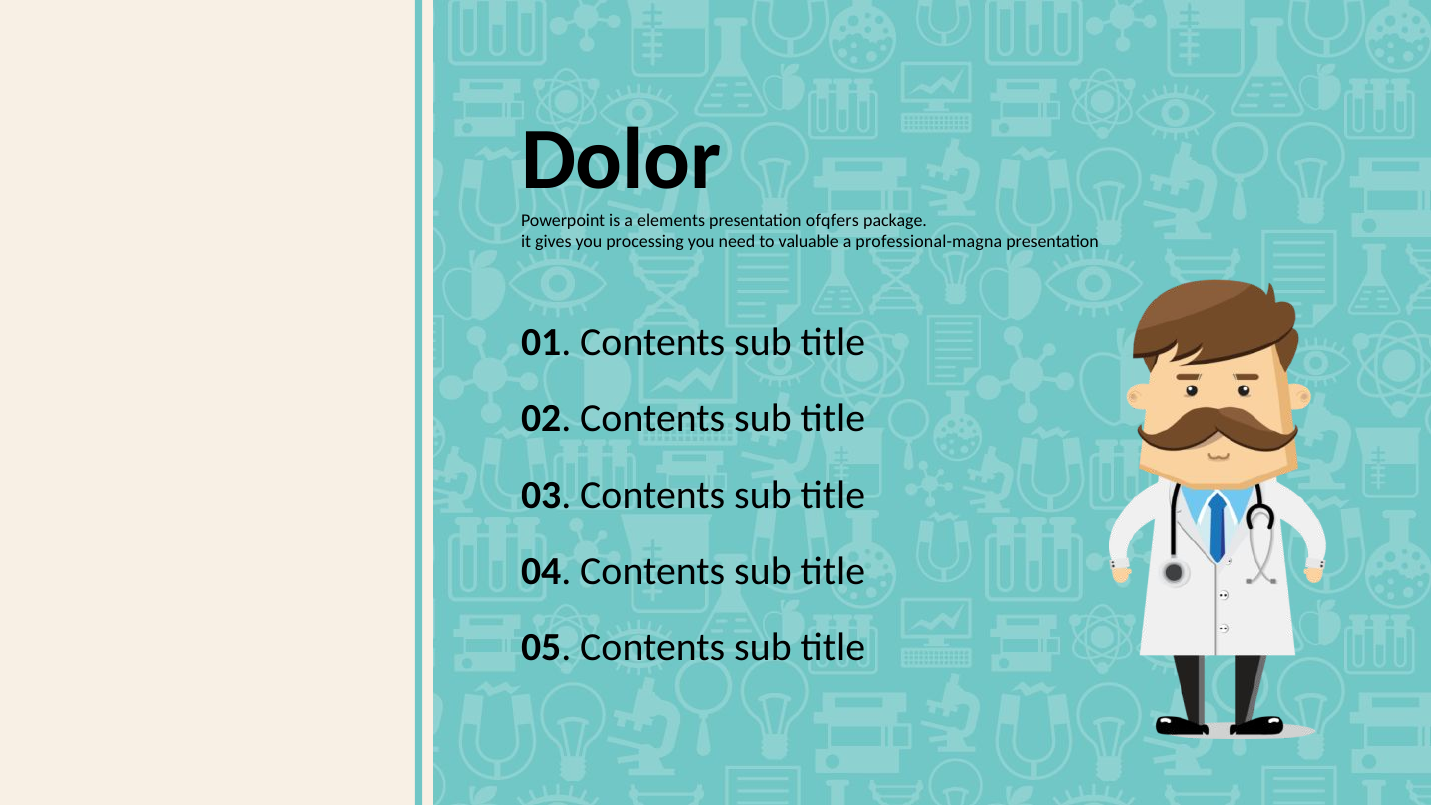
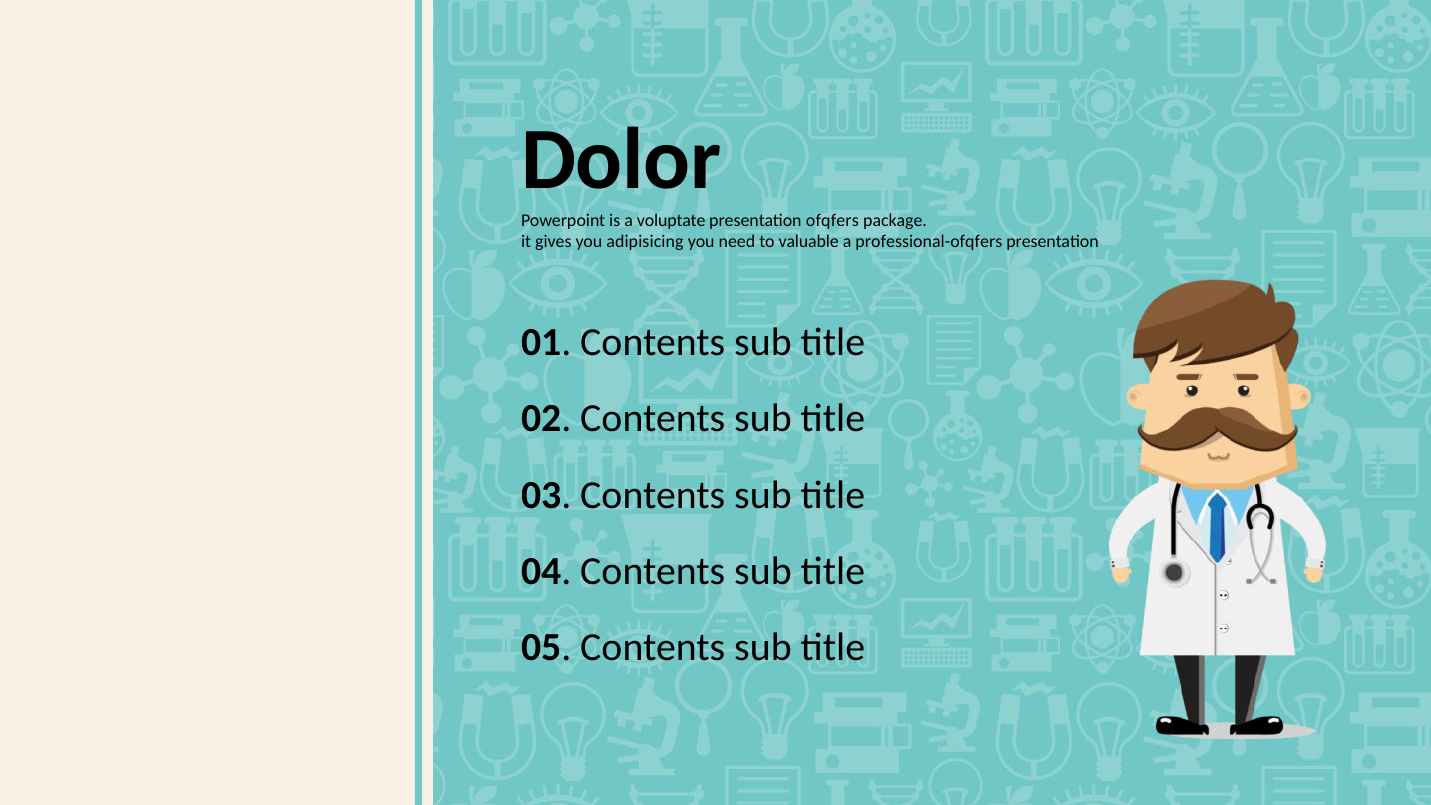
elements: elements -> voluptate (671, 220)
processing: processing -> adipisicing (645, 242)
professional-magna: professional-magna -> professional-ofqfers (929, 242)
